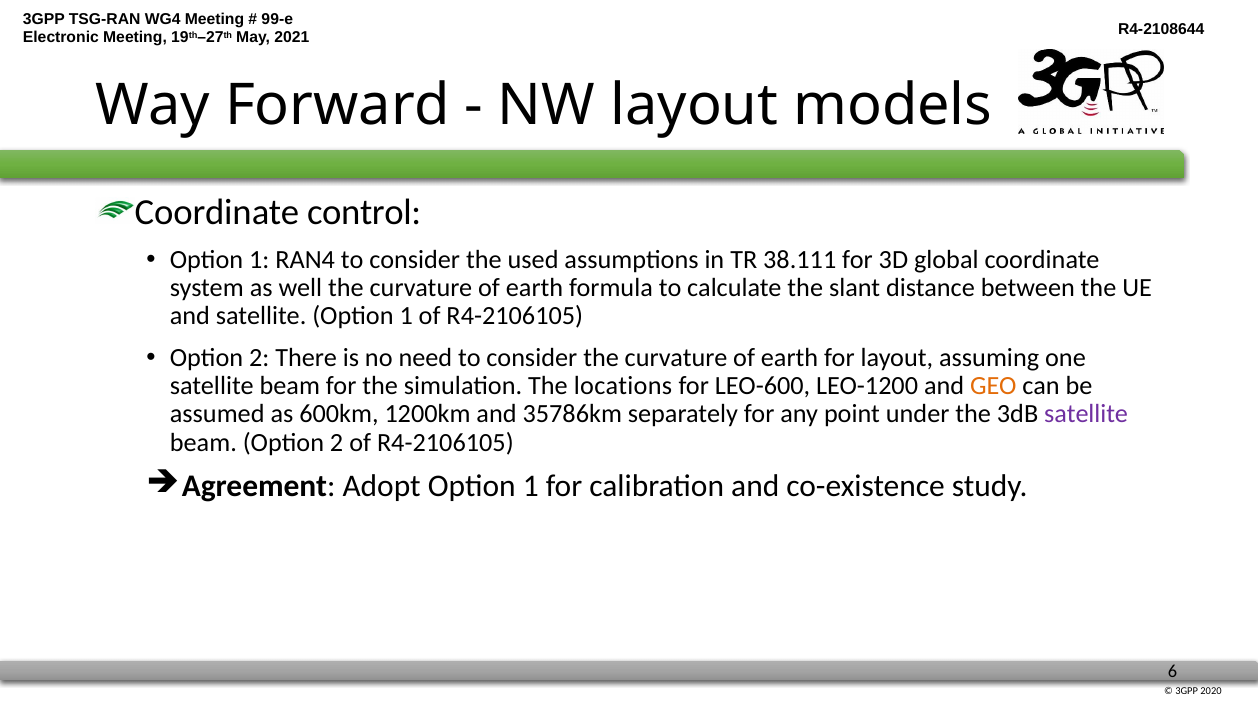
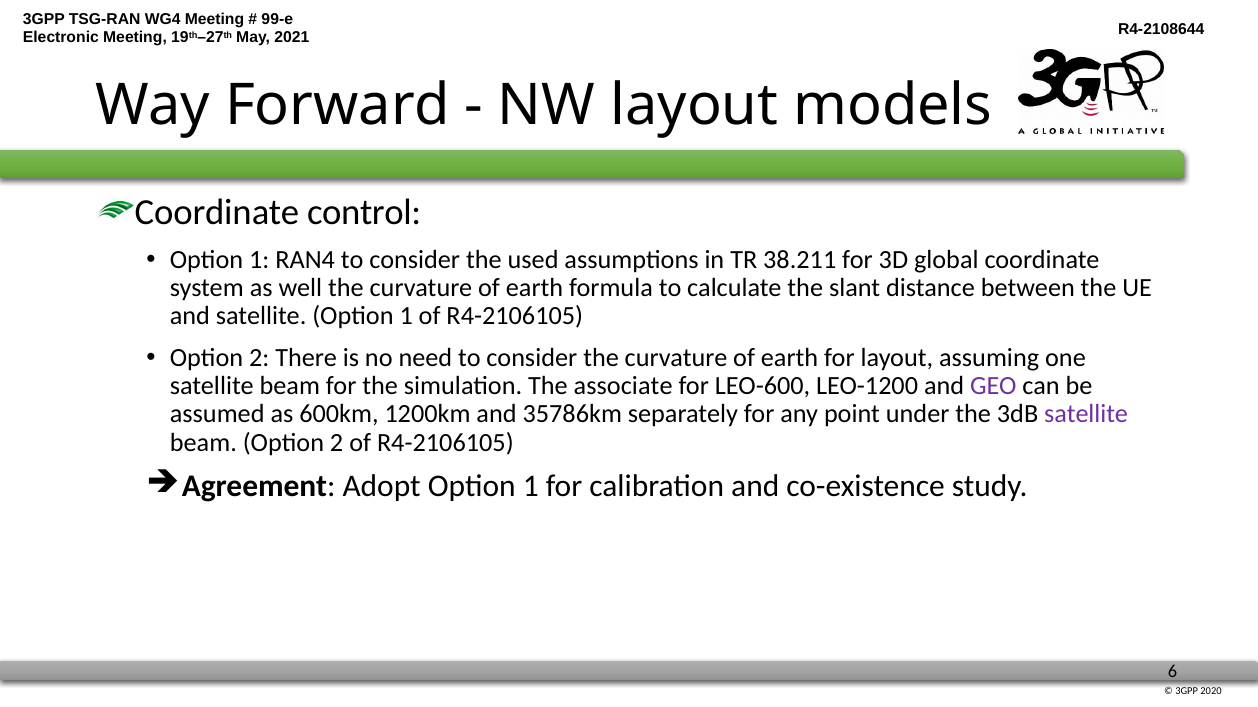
38.111: 38.111 -> 38.211 (800, 260)
locations: locations -> associate (623, 386)
GEO colour: orange -> purple (993, 386)
